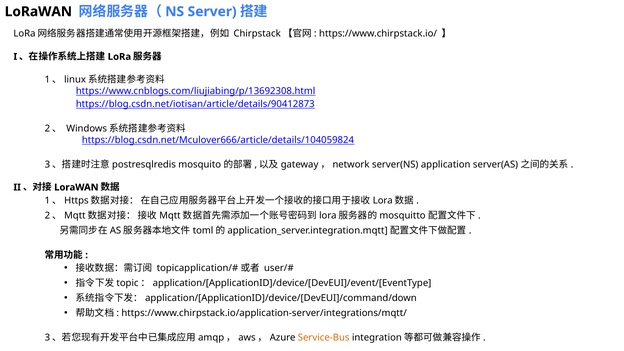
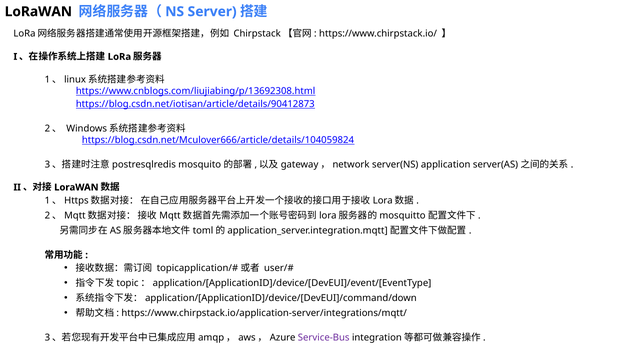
Service-Bus colour: orange -> purple (324, 338)
